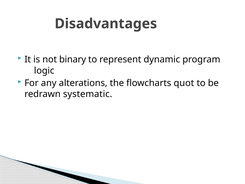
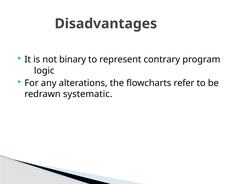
dynamic: dynamic -> contrary (162, 59)
quot: quot -> refer (184, 83)
